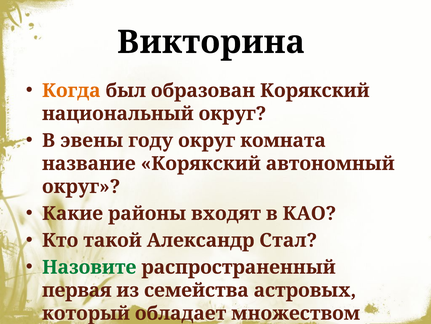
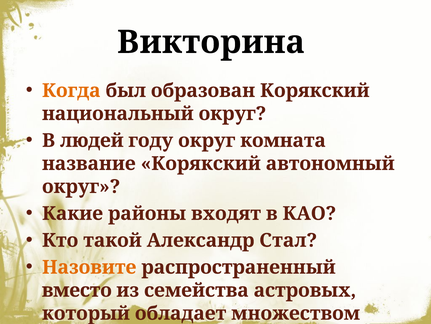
эвены: эвены -> людей (92, 140)
Назовите colour: green -> orange (89, 267)
первая: первая -> вместо (77, 290)
